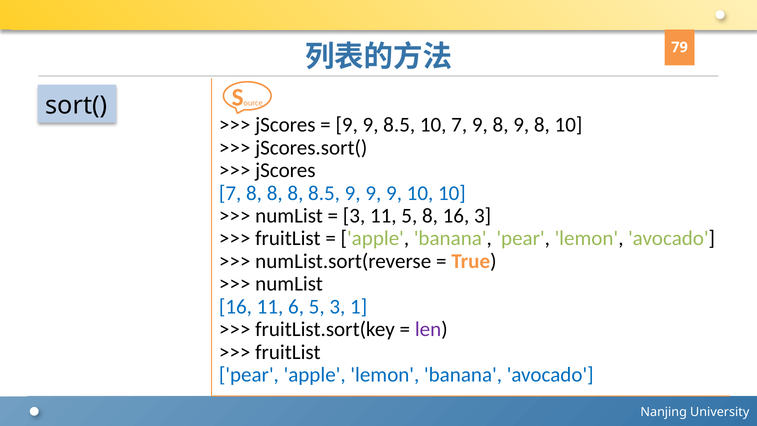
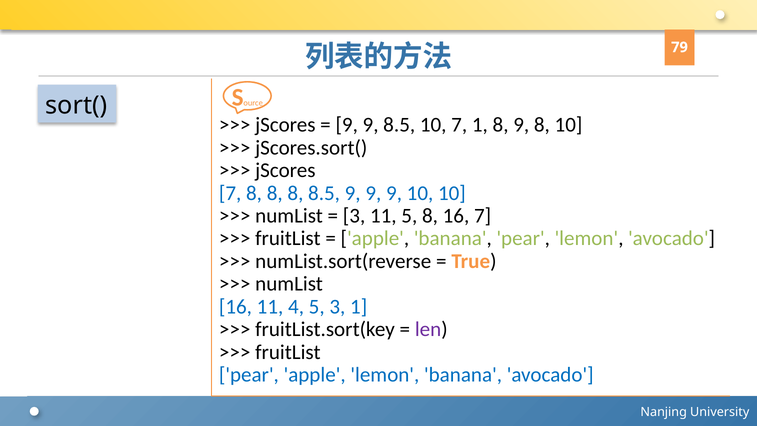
7 9: 9 -> 1 (480, 125)
16 3: 3 -> 7 (483, 216)
6: 6 -> 4 (296, 307)
